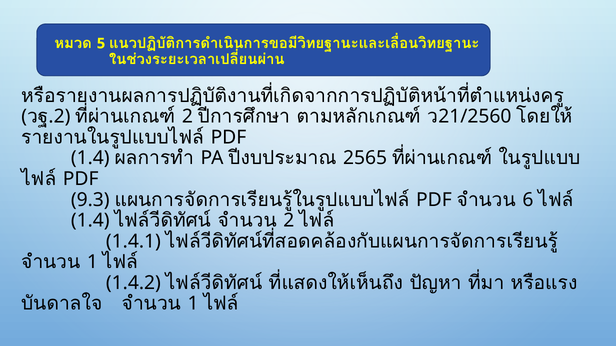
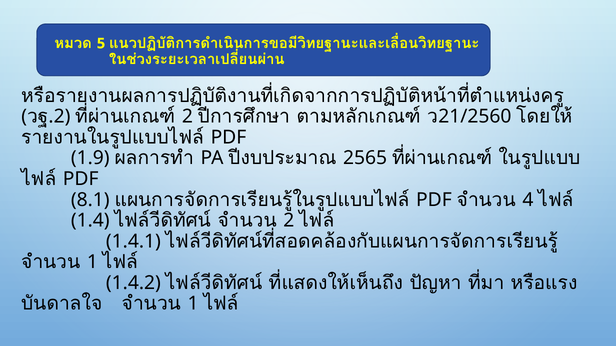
1.4: 1.4 -> 1.9 (90, 158)
9.3: 9.3 -> 8.1 (90, 200)
6: 6 -> 4 (528, 200)
